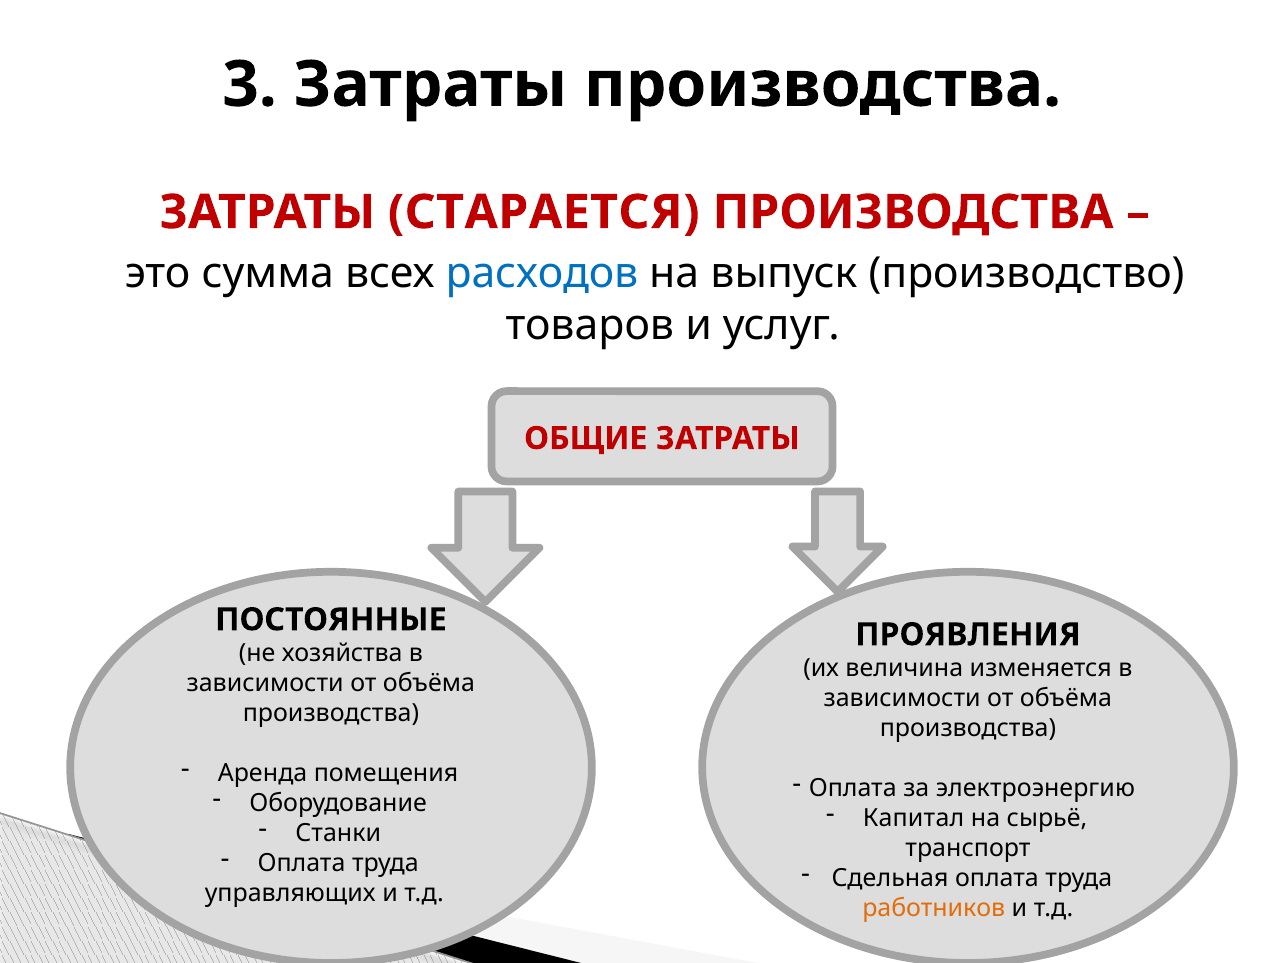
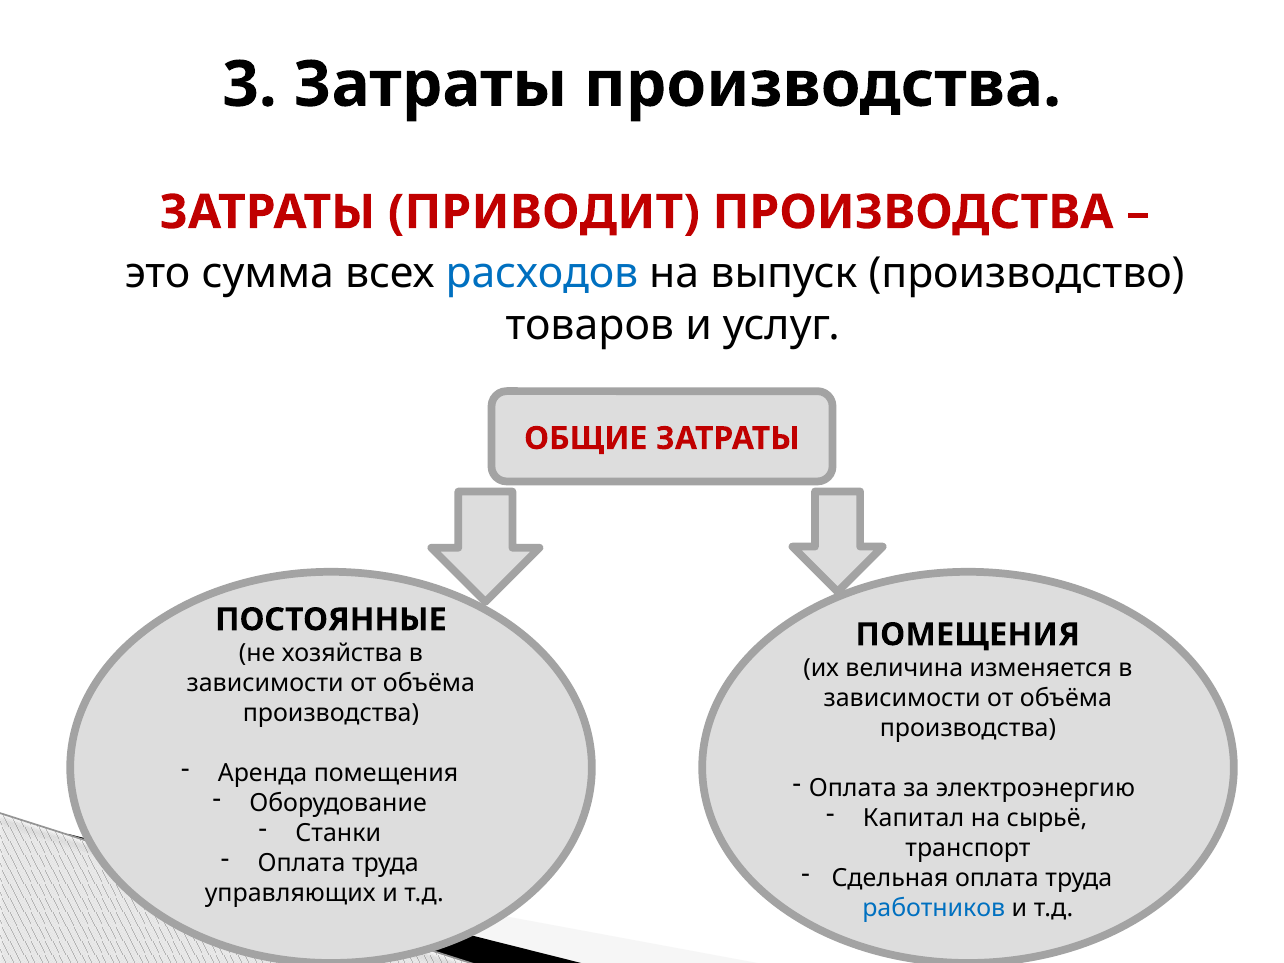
СТАРАЕТСЯ: СТАРАЕТСЯ -> ПРИВОДИТ (544, 212)
ПРОЯВЛЕНИЯ: ПРОЯВЛЕНИЯ -> ПОМЕЩЕНИЯ (968, 635)
работников colour: orange -> blue (934, 908)
